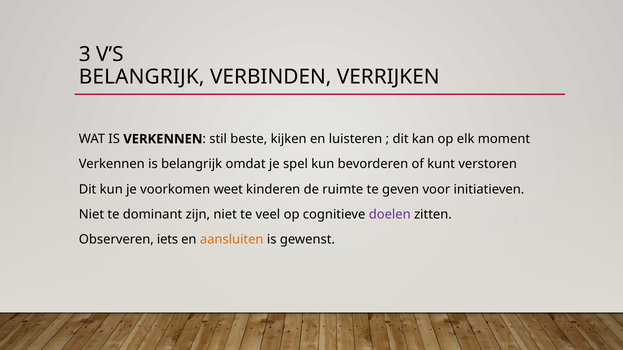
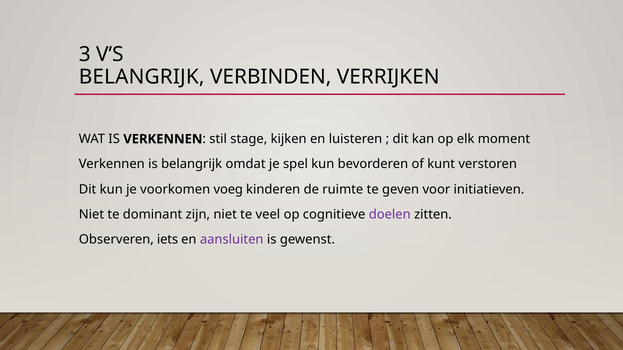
beste: beste -> stage (249, 139)
weet: weet -> voeg (228, 190)
aansluiten colour: orange -> purple (232, 240)
